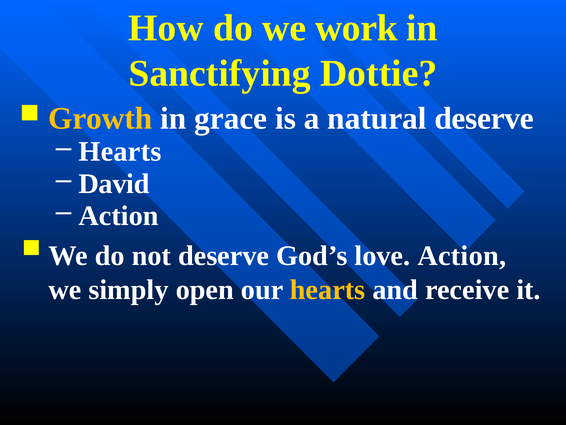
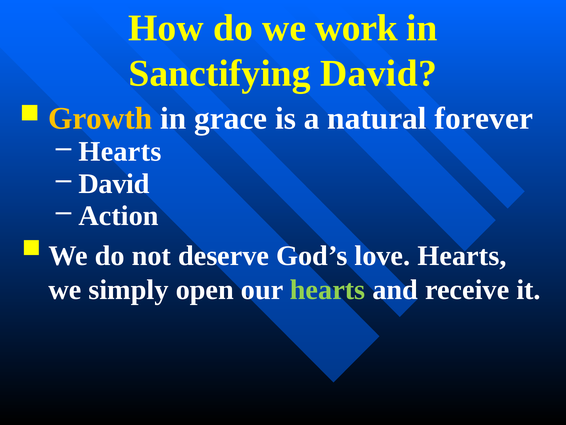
Sanctifying Dottie: Dottie -> David (378, 73)
natural deserve: deserve -> forever (484, 118)
love Action: Action -> Hearts (462, 256)
hearts colour: yellow -> light green (328, 289)
